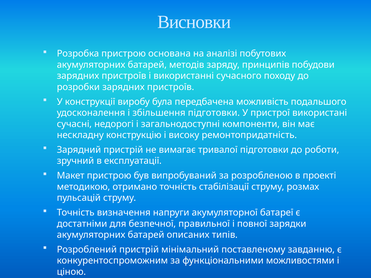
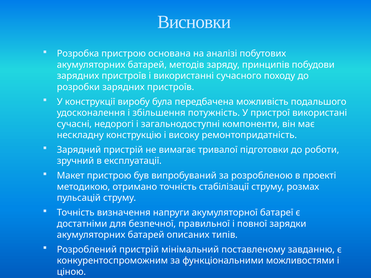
збільшення підготовки: підготовки -> потужність (214, 113)
